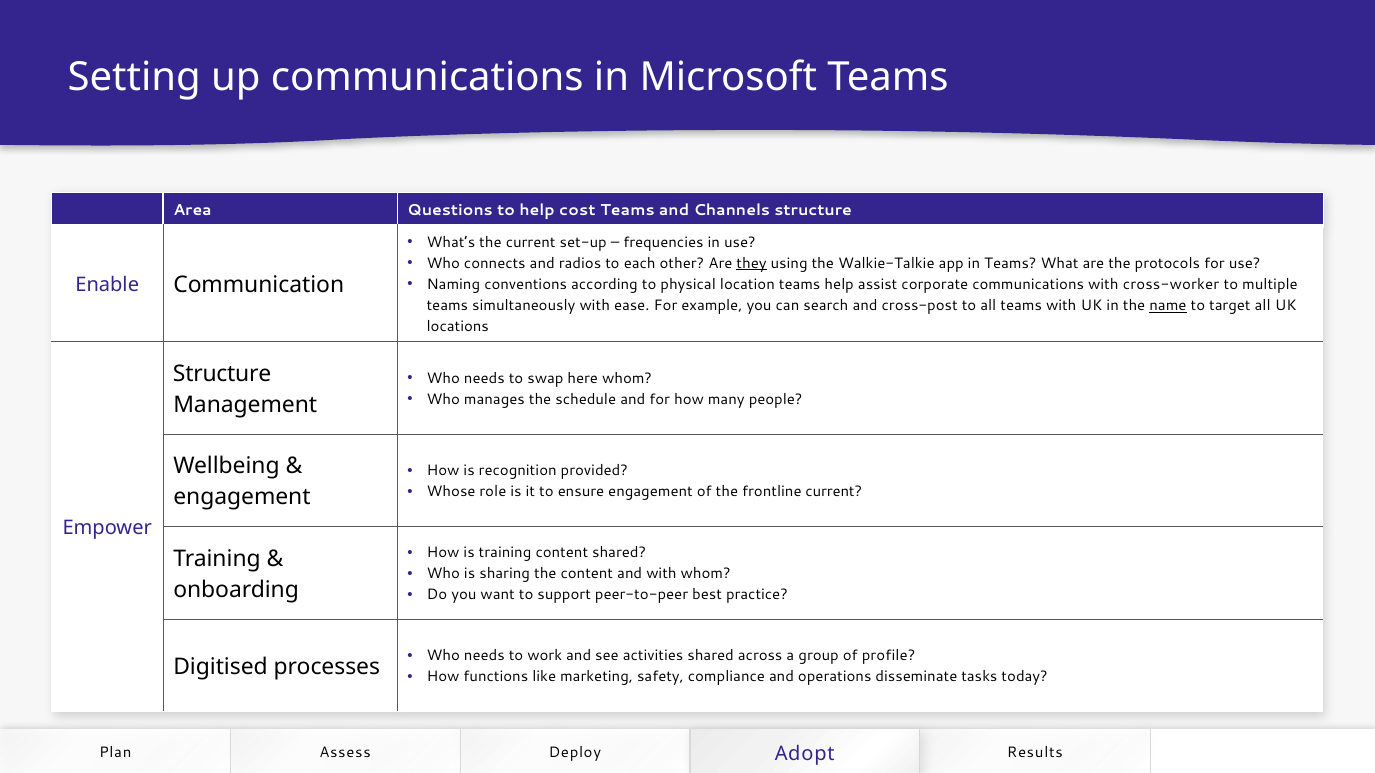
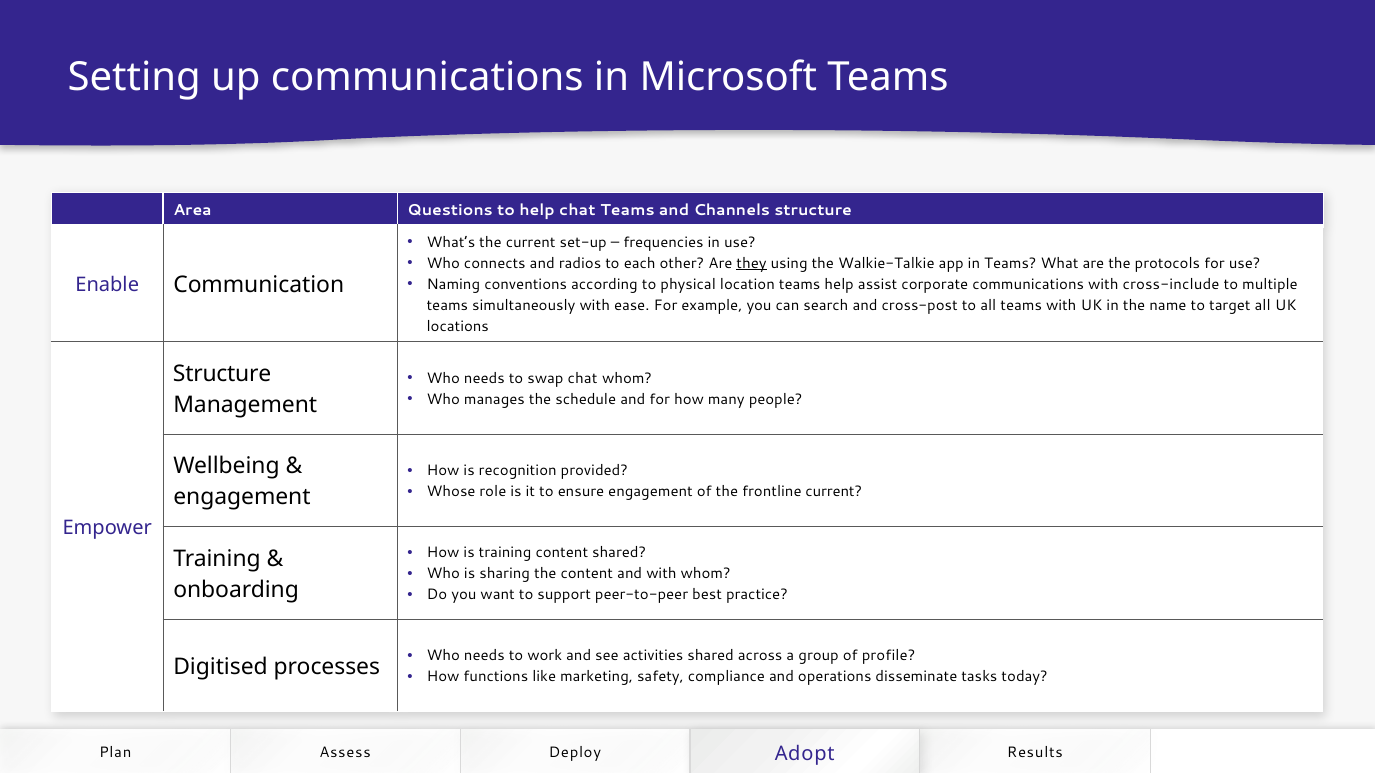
help cost: cost -> chat (577, 210)
cross-worker: cross-worker -> cross-include (1171, 285)
name underline: present -> none (1168, 306)
swap here: here -> chat (583, 378)
